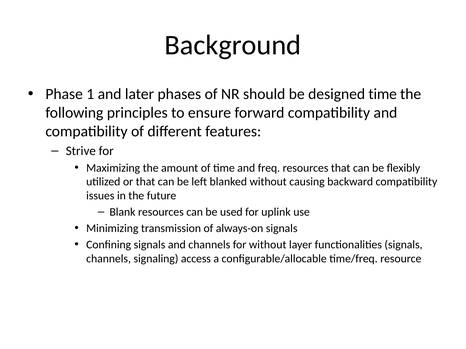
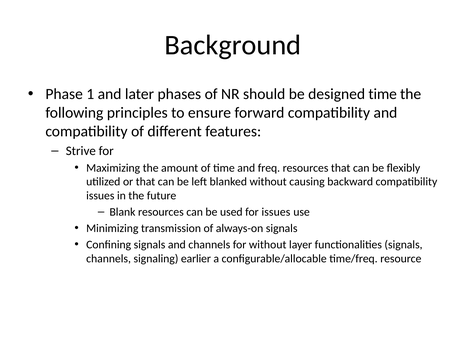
for uplink: uplink -> issues (276, 212)
access: access -> earlier (196, 259)
